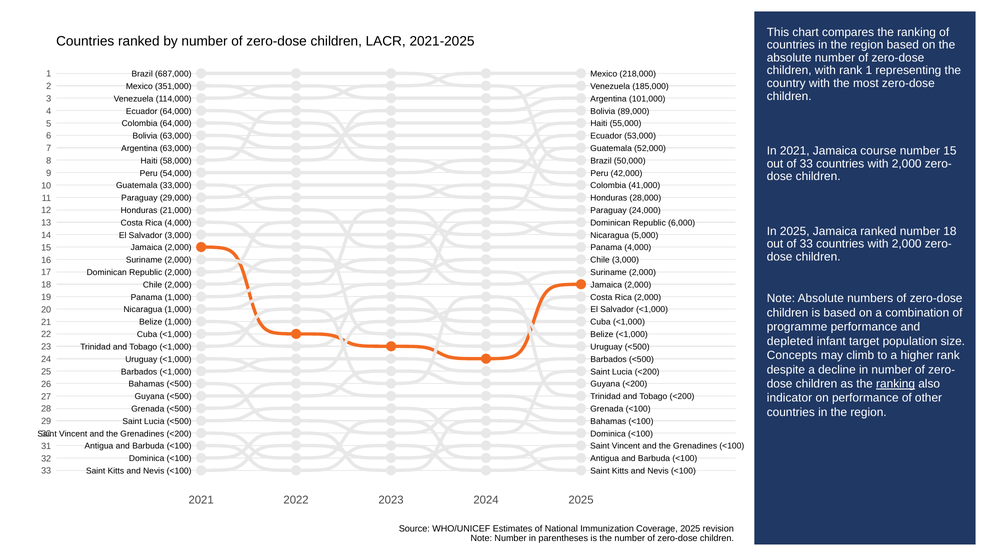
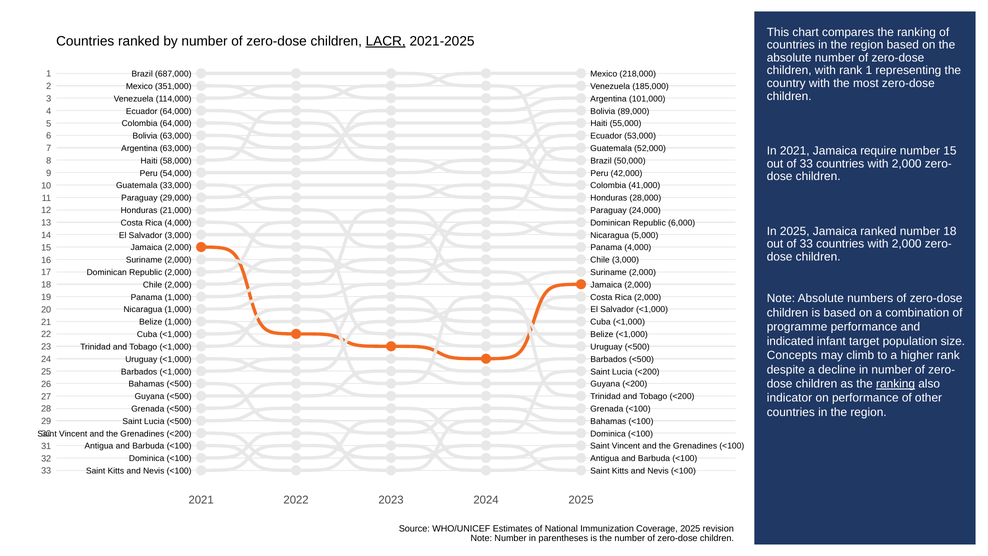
LACR underline: none -> present (386, 41)
course: course -> require (878, 151)
depleted: depleted -> indicated (790, 341)
